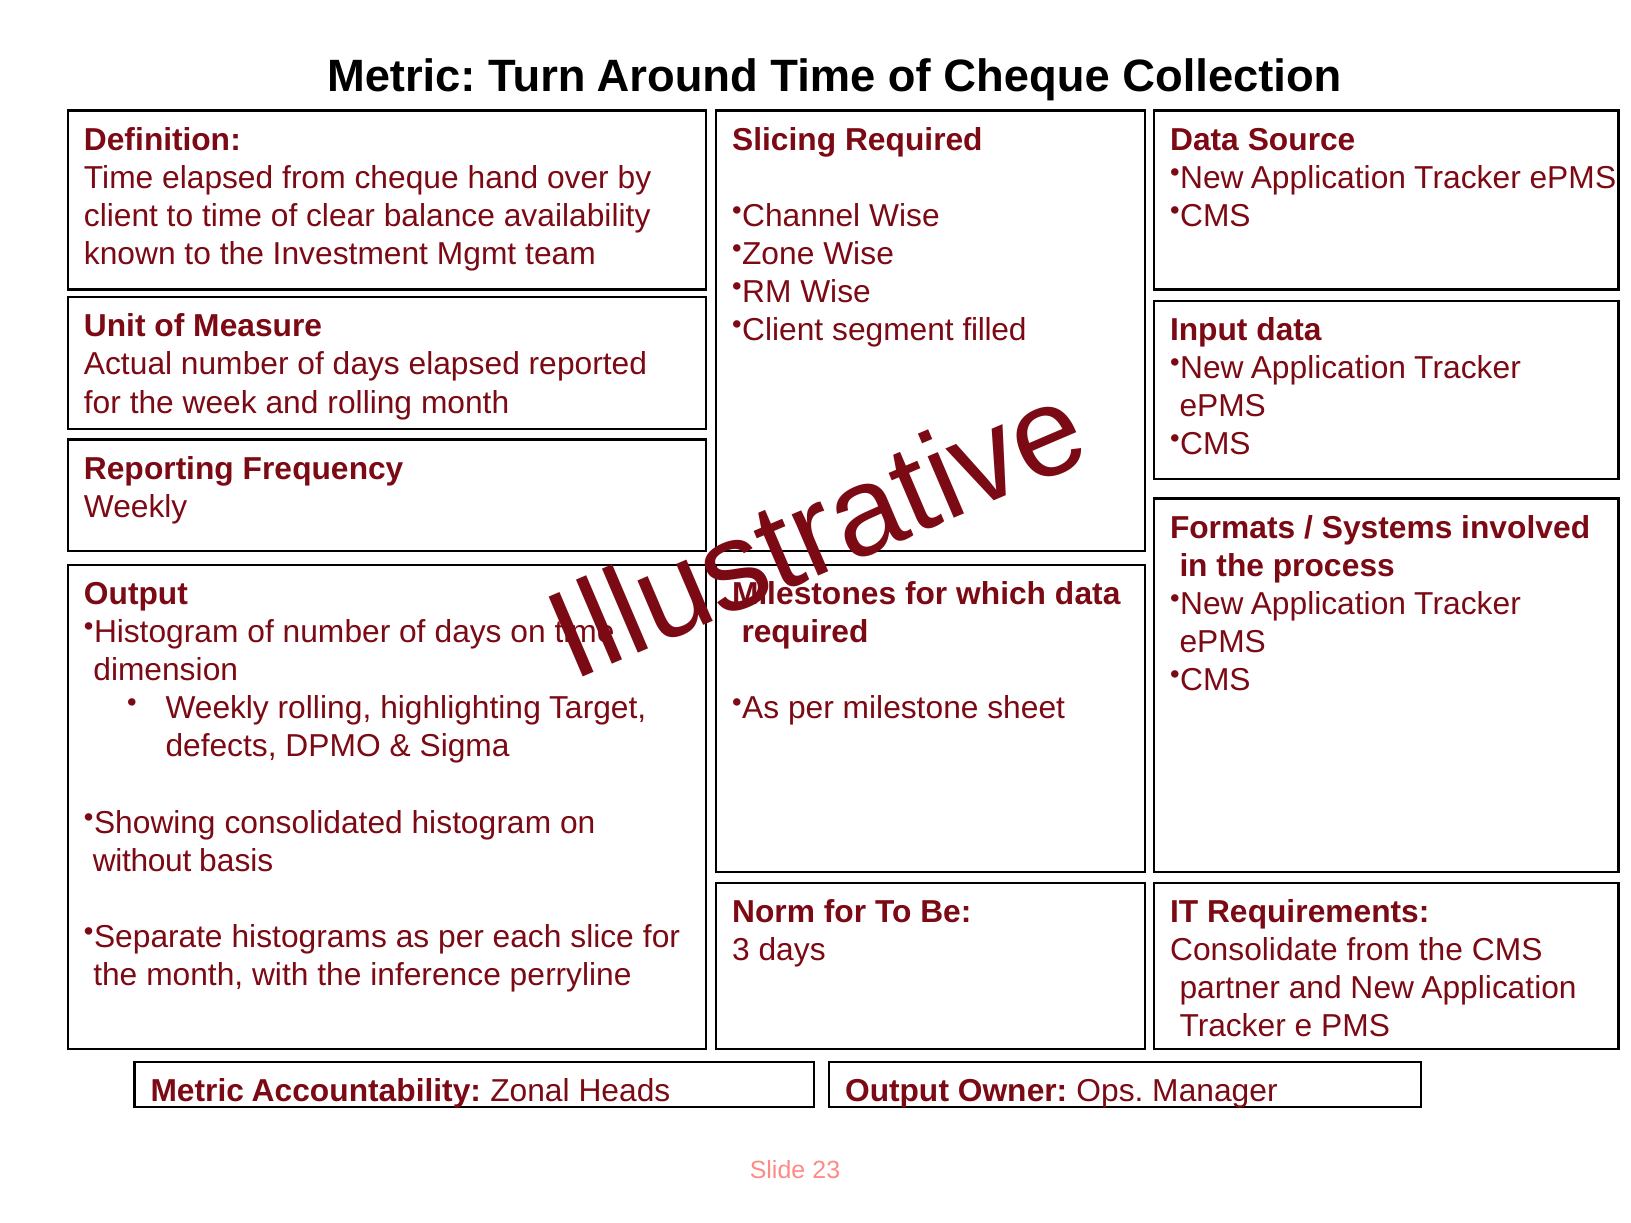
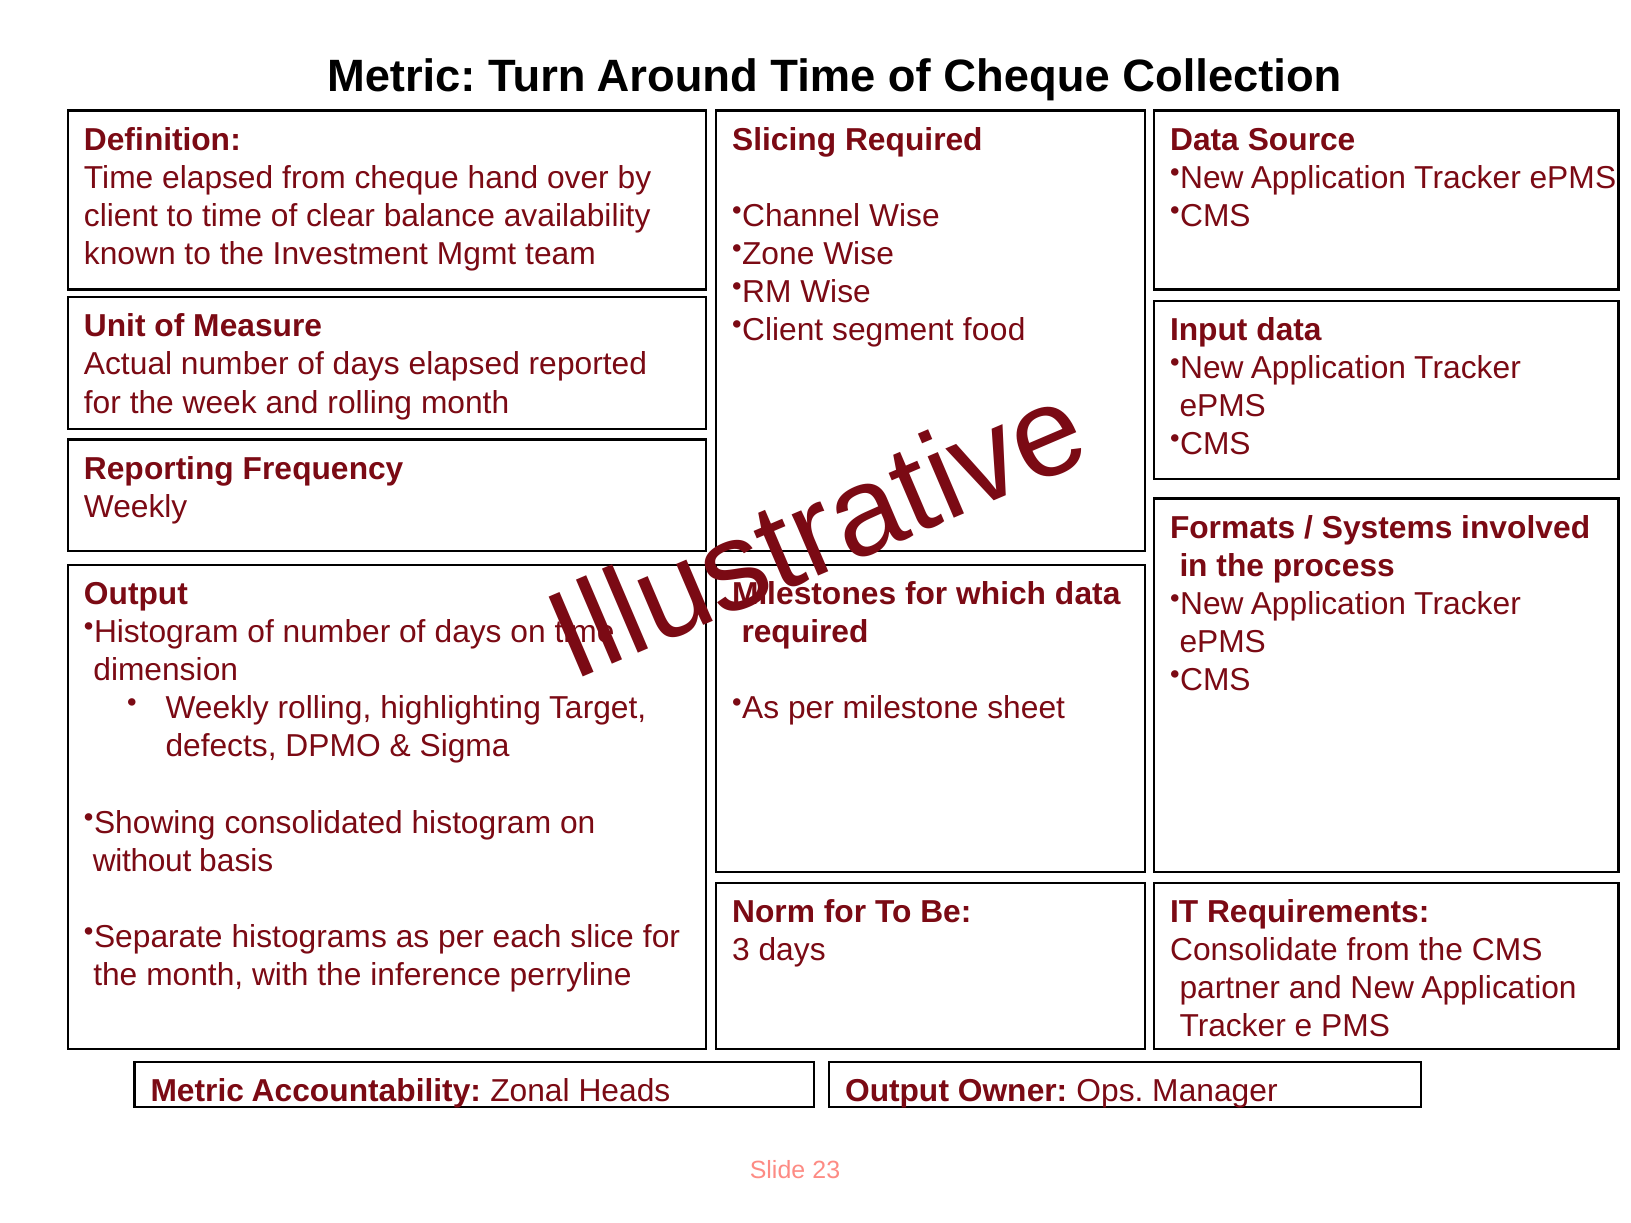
filled: filled -> food (994, 330)
